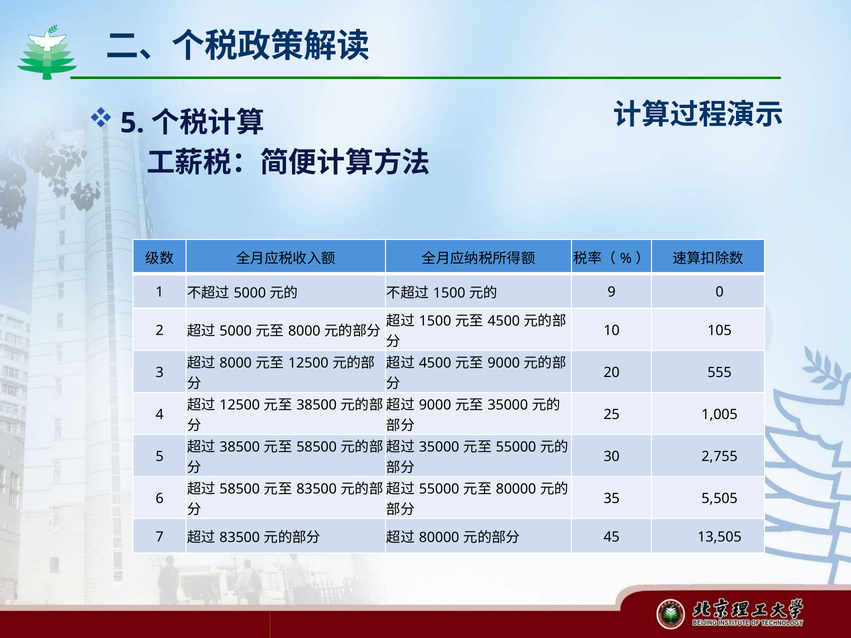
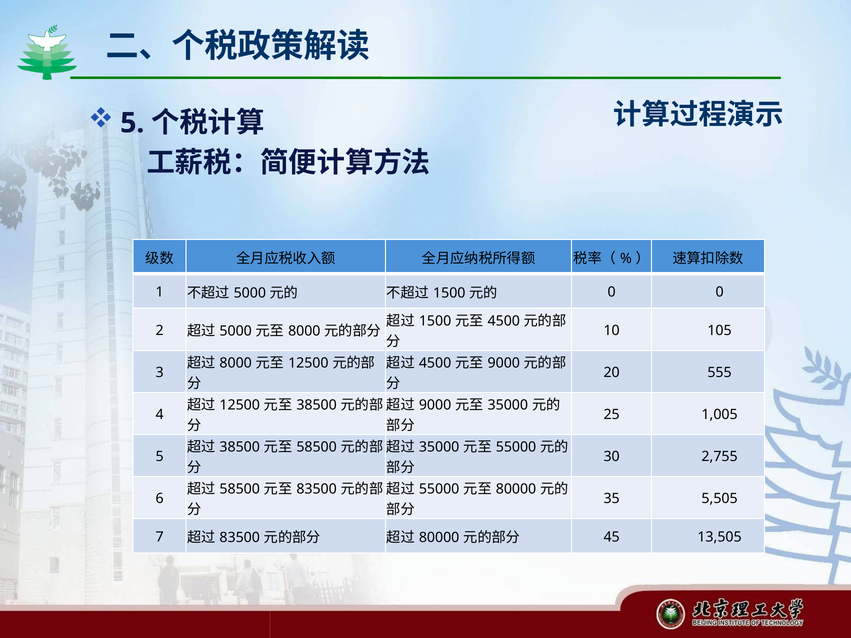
9: 9 -> 0 (612, 292)
